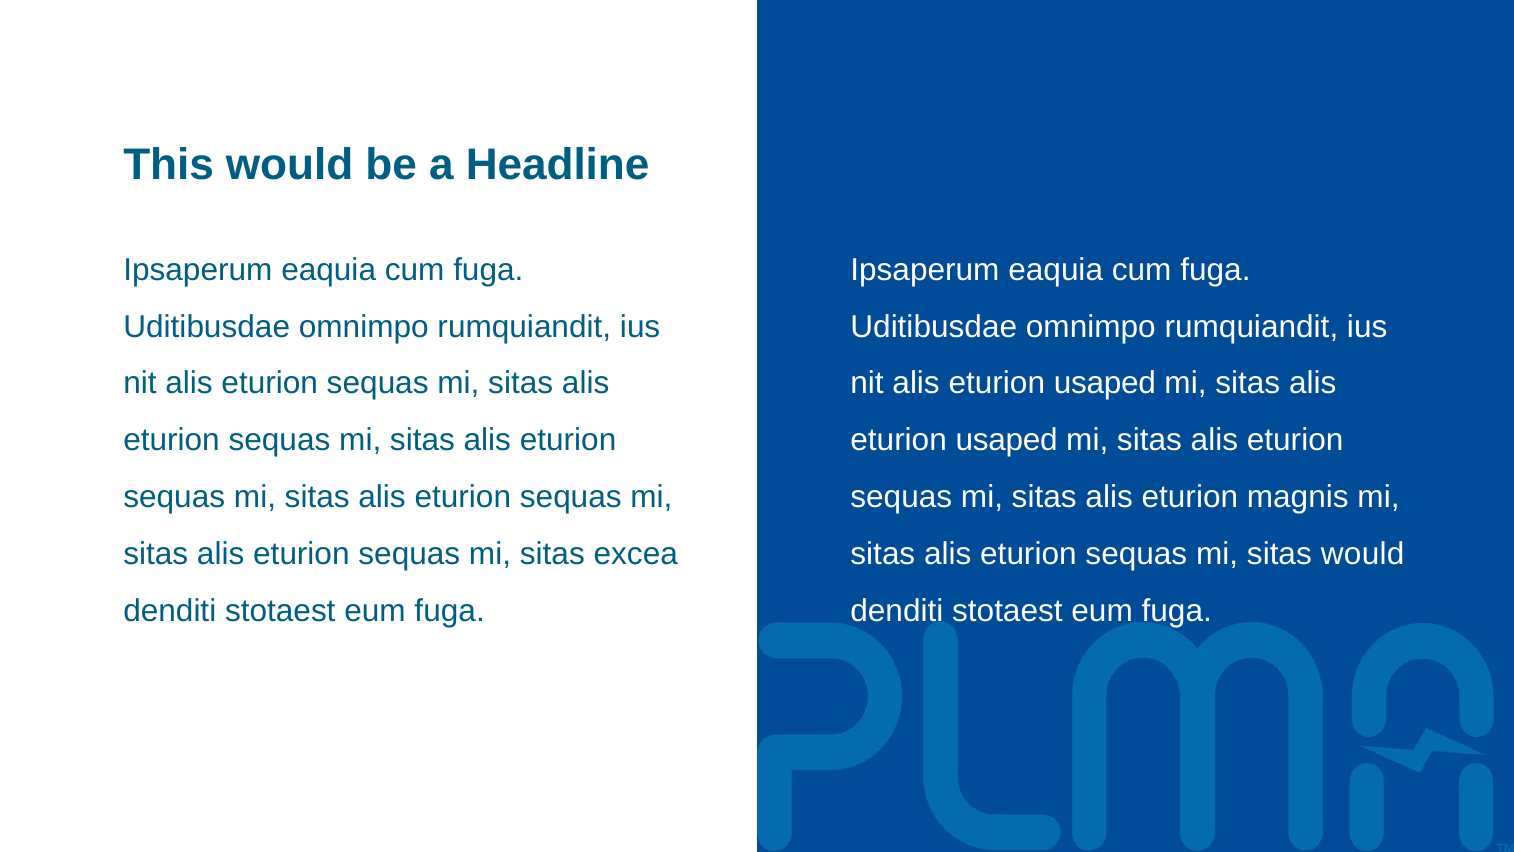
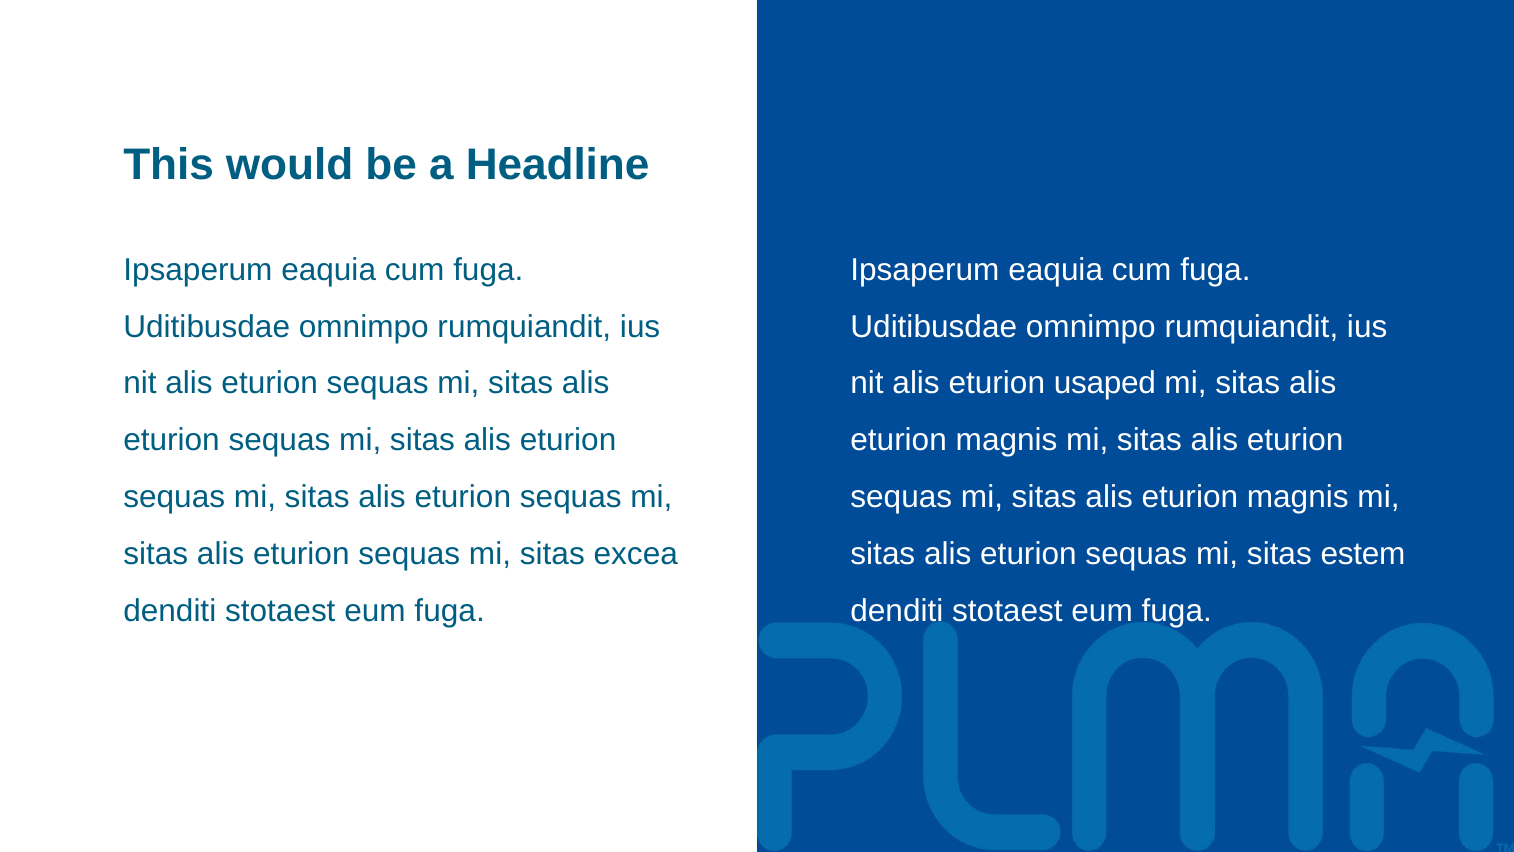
usaped: usaped -> magnis (1007, 440)
sitas would: would -> estem (1363, 554)
